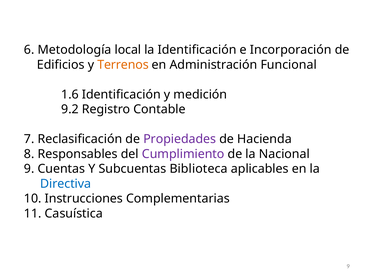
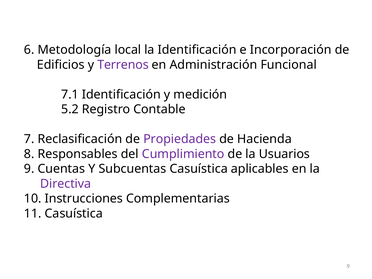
Terrenos colour: orange -> purple (123, 65)
1.6: 1.6 -> 7.1 (70, 94)
9.2: 9.2 -> 5.2 (70, 109)
Nacional: Nacional -> Usuarios (284, 154)
Subcuentas Biblioteca: Biblioteca -> Casuística (199, 169)
Directiva colour: blue -> purple (66, 184)
